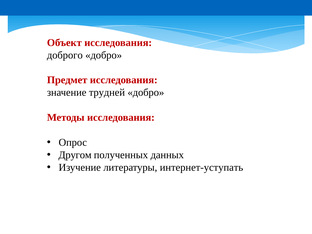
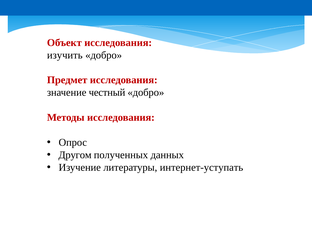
доброго: доброго -> изучить (65, 55)
трудней: трудней -> честный (107, 93)
